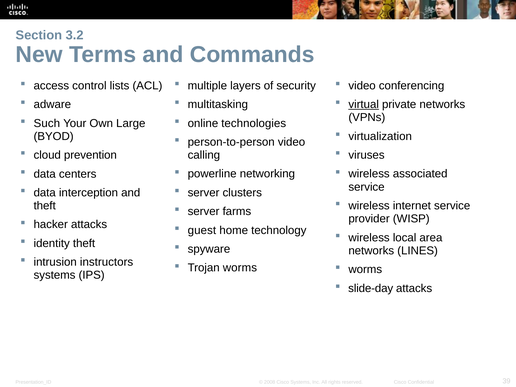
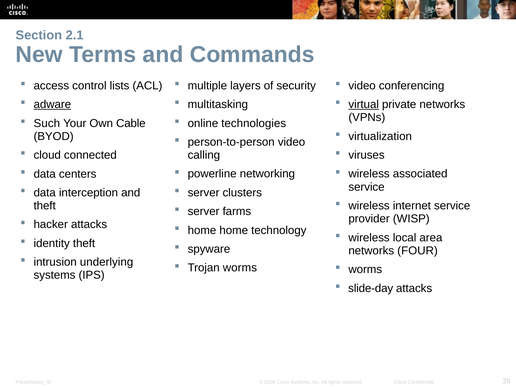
3.2: 3.2 -> 2.1 (75, 35)
adware underline: none -> present (52, 104)
Large: Large -> Cable (131, 123)
prevention: prevention -> connected (90, 155)
guest: guest -> home (202, 230)
LINES: LINES -> FOUR (418, 251)
instructors: instructors -> underlying (107, 262)
